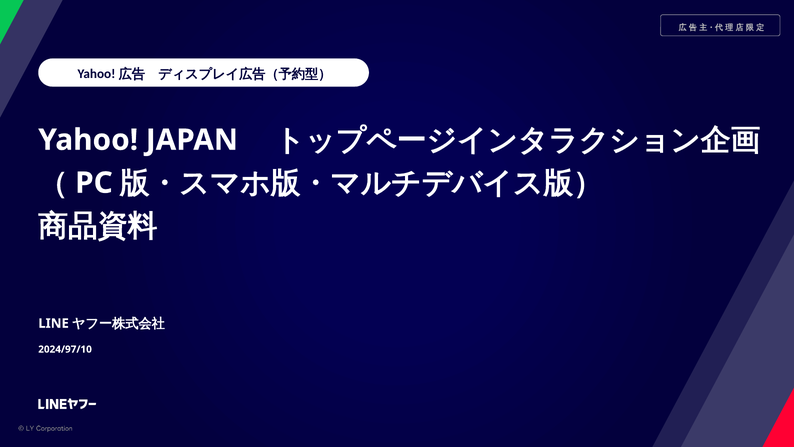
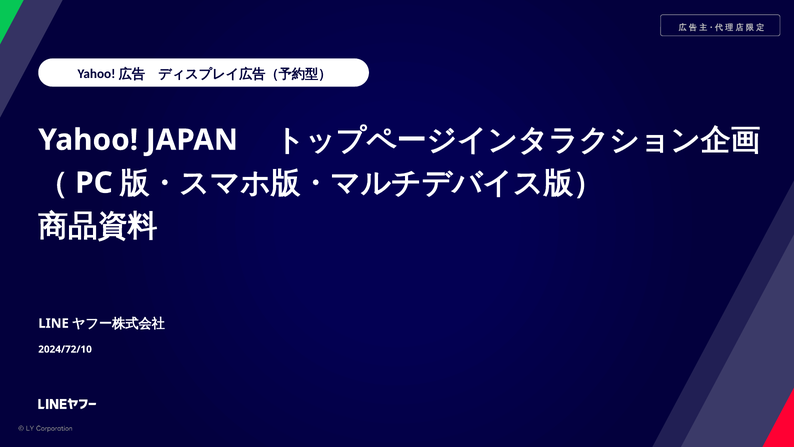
2024/97/10: 2024/97/10 -> 2024/72/10 (65, 349)
